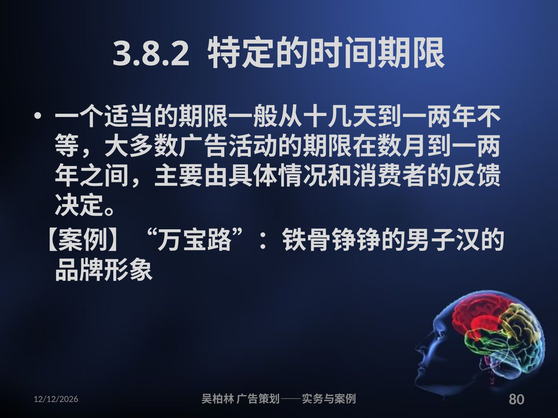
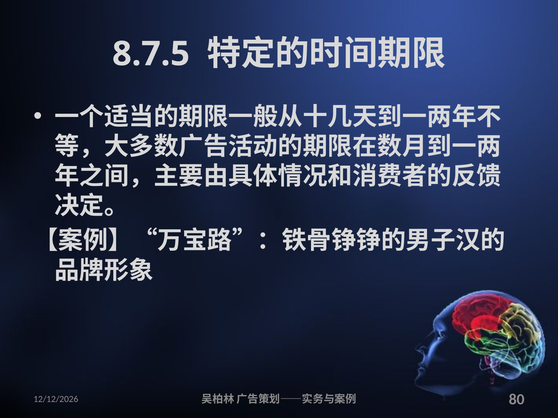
3.8.2: 3.8.2 -> 8.7.5 (151, 54)
